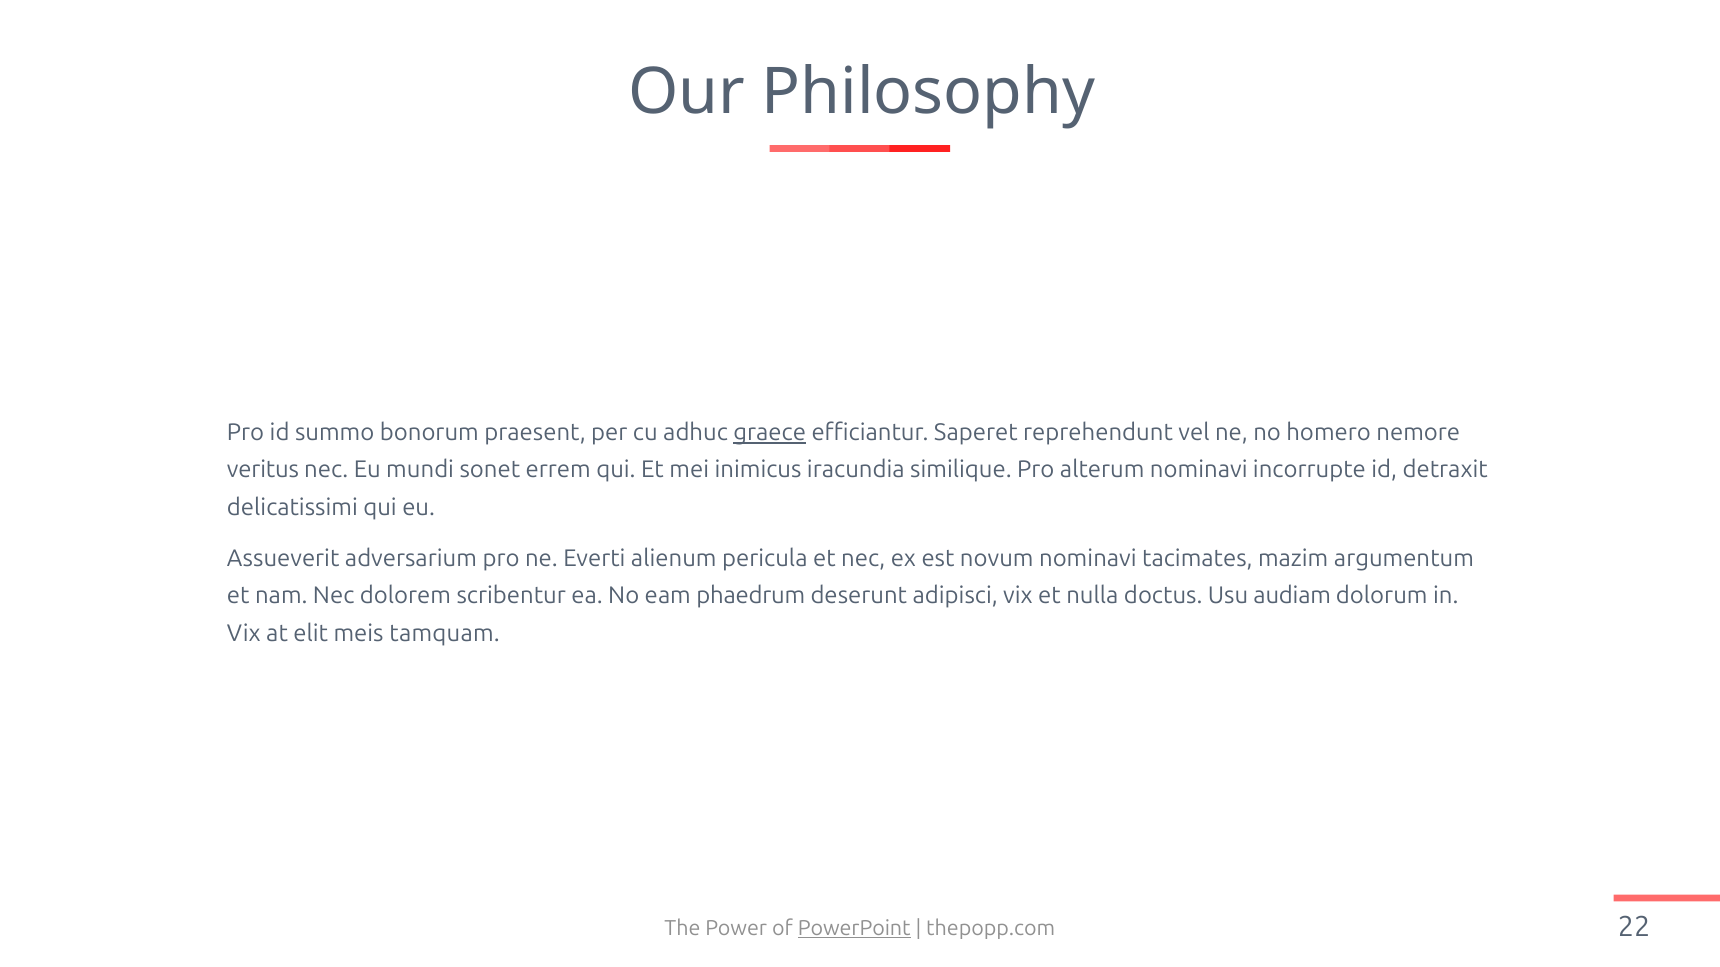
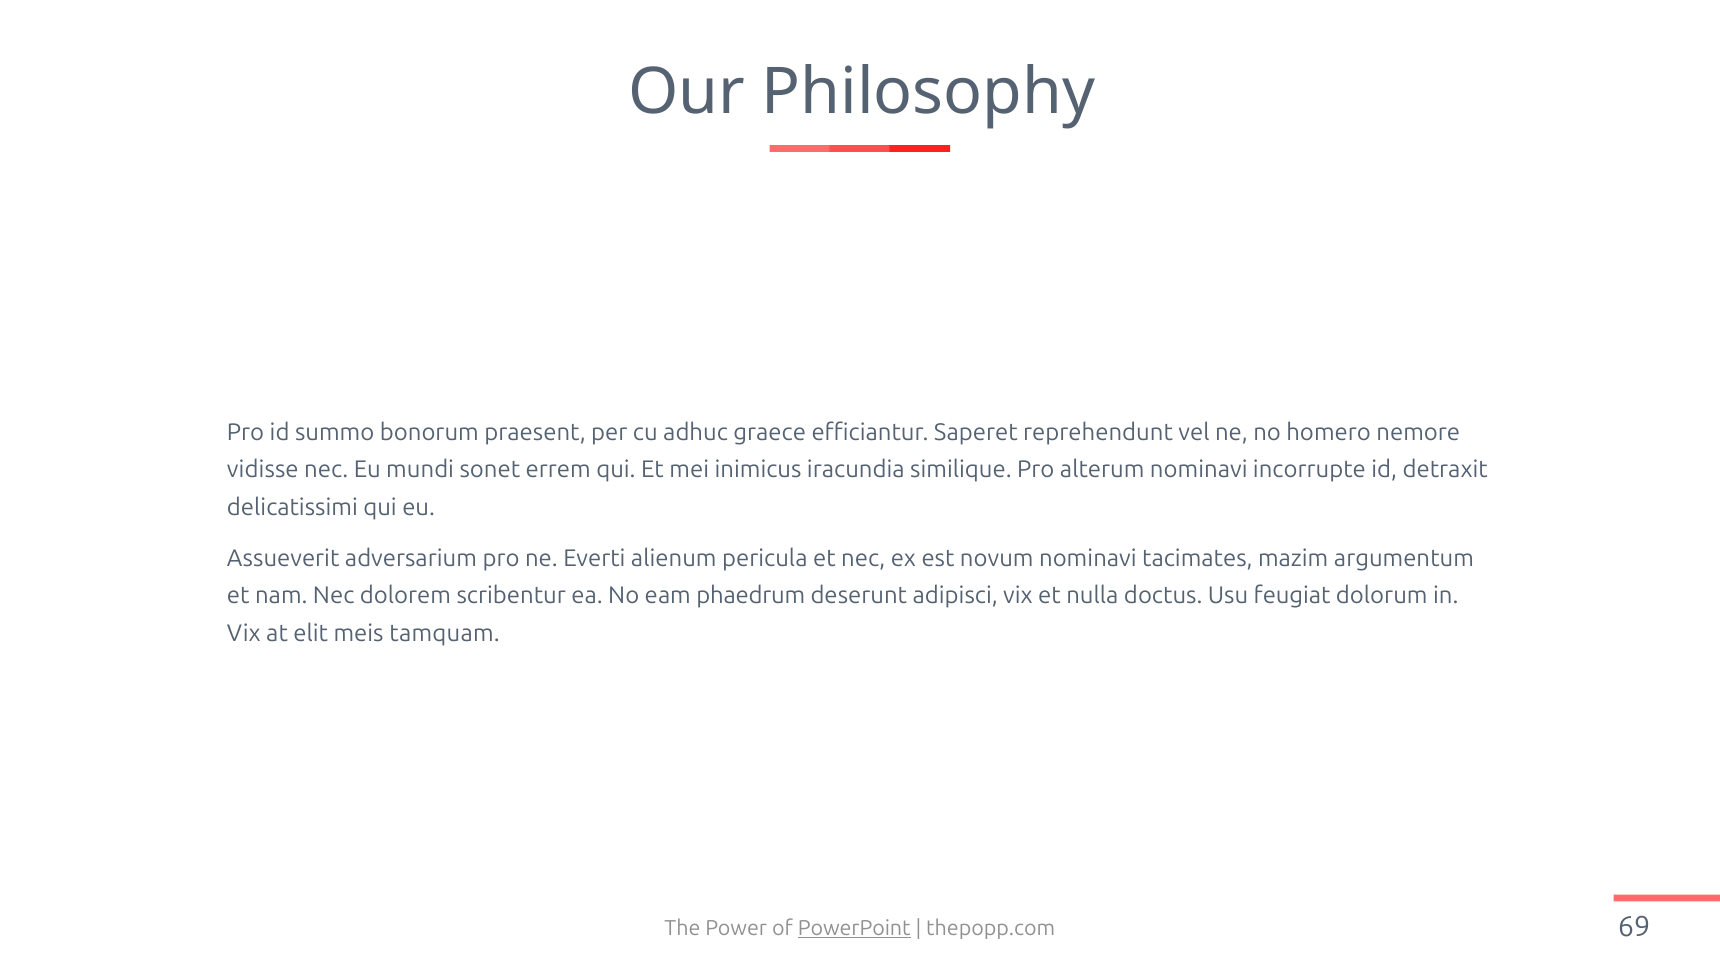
graece underline: present -> none (770, 433)
veritus: veritus -> vidisse (263, 470)
audiam: audiam -> feugiat (1292, 596)
22: 22 -> 69 (1634, 928)
